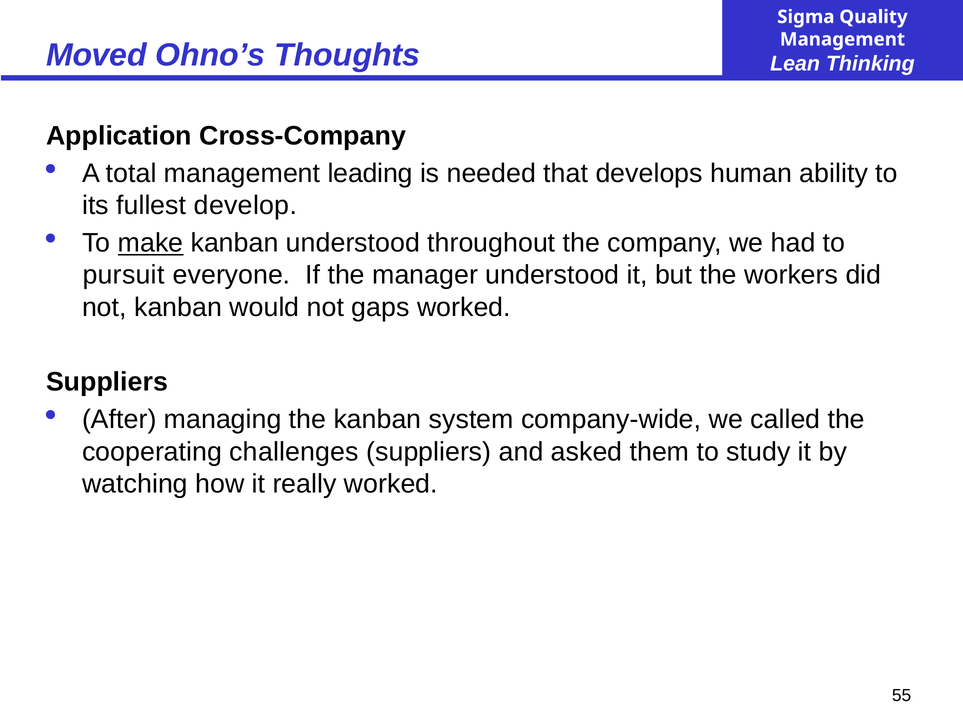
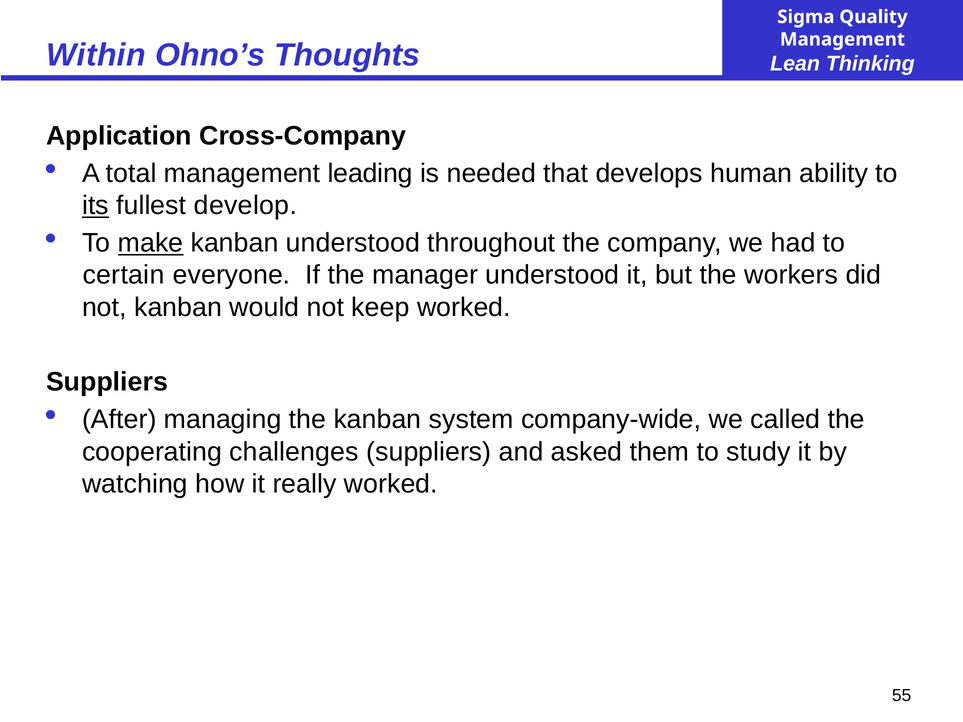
Moved: Moved -> Within (96, 55)
its underline: none -> present (96, 206)
pursuit: pursuit -> certain (124, 275)
gaps: gaps -> keep (380, 307)
